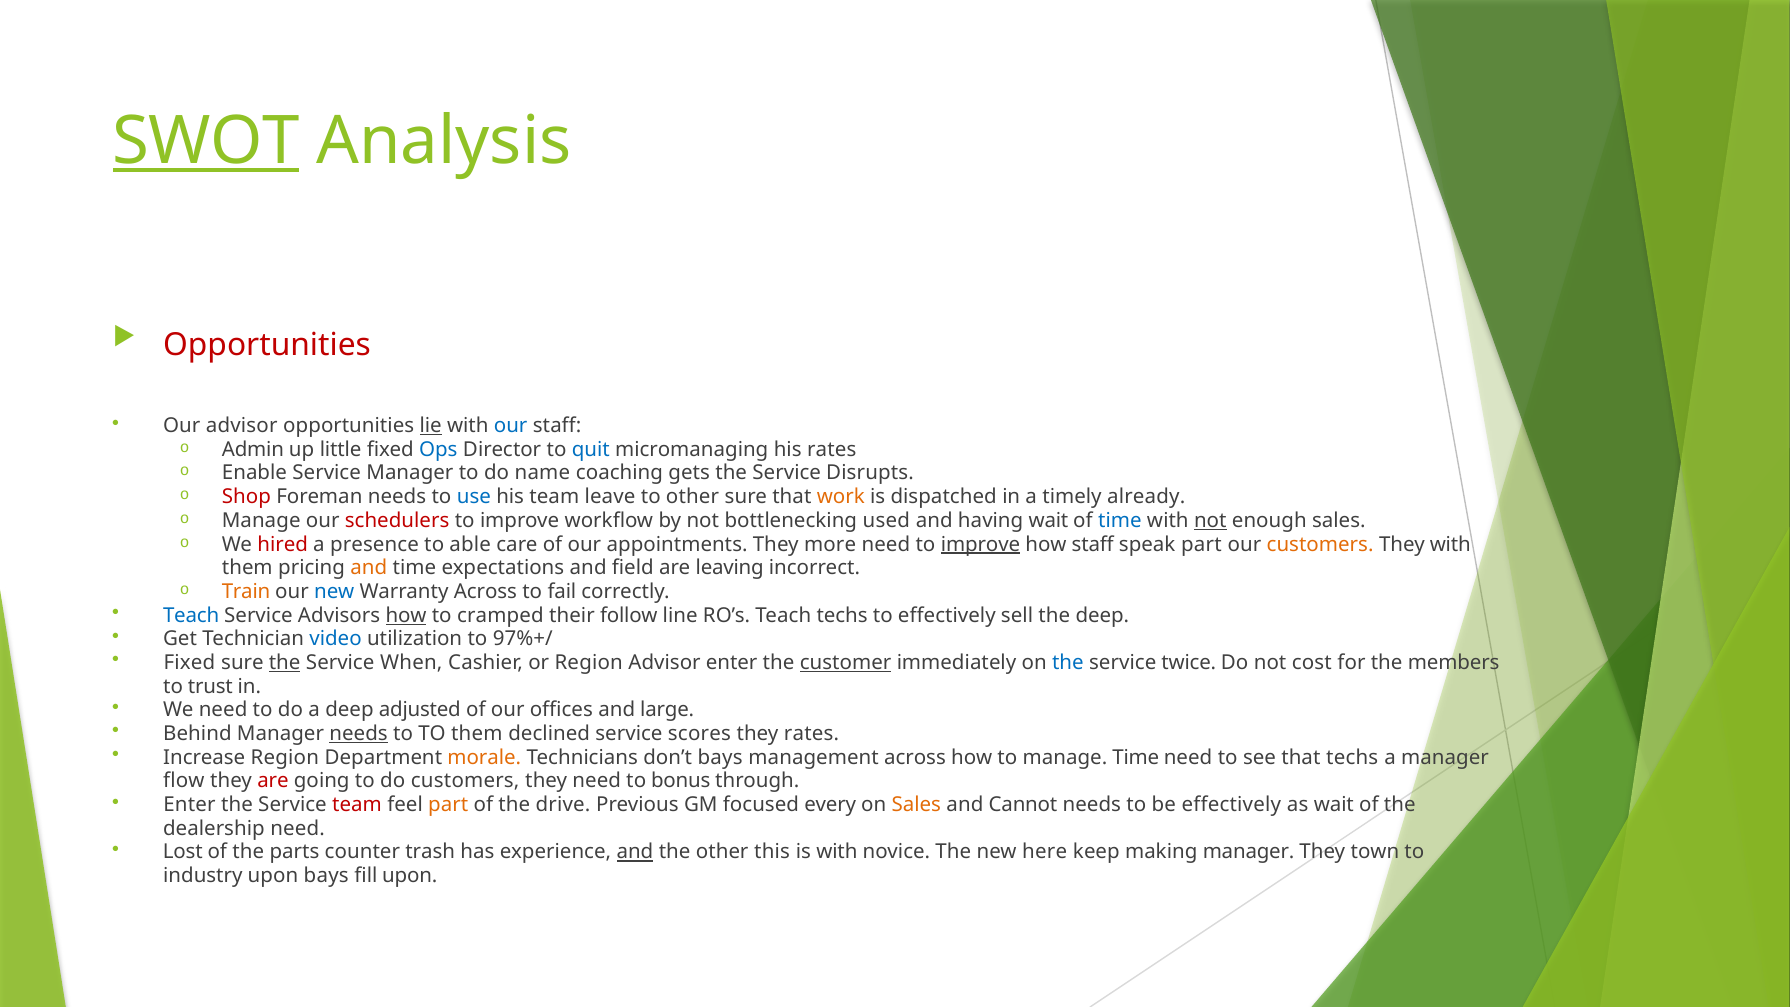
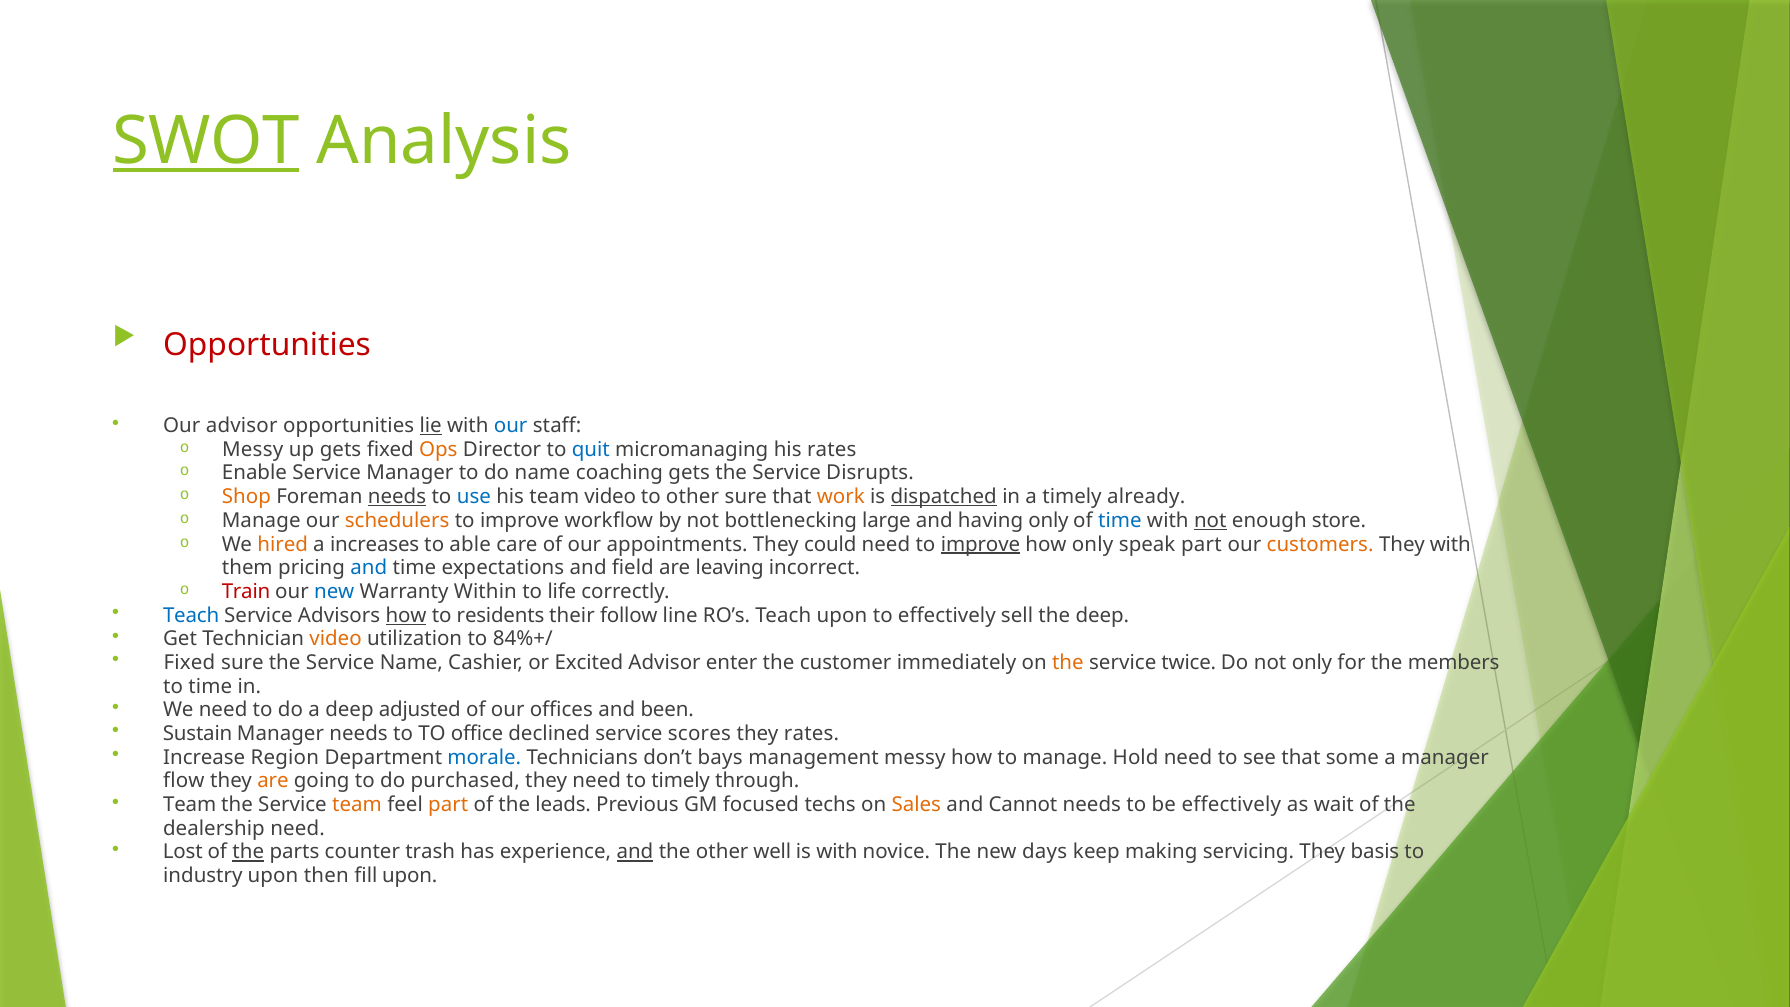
Admin: Admin -> Messy (253, 449)
up little: little -> gets (341, 449)
Ops colour: blue -> orange (438, 449)
Shop colour: red -> orange (246, 497)
needs underline: none -> present (397, 497)
team leave: leave -> video (610, 497)
dispatched underline: none -> present (944, 497)
schedulers colour: red -> orange (397, 521)
used: used -> large (886, 521)
having wait: wait -> only (1049, 521)
enough sales: sales -> store (1339, 521)
hired colour: red -> orange (283, 544)
presence: presence -> increases (375, 544)
more: more -> could (830, 544)
how staff: staff -> only (1093, 544)
and colour: orange -> blue (369, 568)
Train colour: orange -> red (246, 592)
Warranty Across: Across -> Within (485, 592)
fail: fail -> life (562, 592)
cramped: cramped -> residents (501, 615)
Teach techs: techs -> upon (842, 615)
video colour: blue -> orange (336, 639)
97%+/: 97%+/ -> 84%+/ (523, 639)
the underline: present -> none (285, 663)
Service When: When -> Name (411, 663)
or Region: Region -> Excited (589, 663)
customer underline: present -> none (846, 663)
the colour: blue -> orange (1068, 663)
not cost: cost -> only (1312, 663)
to trust: trust -> time (210, 686)
large: large -> been (667, 710)
Behind: Behind -> Sustain (198, 734)
needs underline: present -> none (359, 734)
TO them: them -> office (477, 734)
morale colour: orange -> blue (484, 757)
management across: across -> messy (915, 757)
manage Time: Time -> Hold (1136, 757)
that techs: techs -> some (1352, 757)
are colour: red -> orange (273, 781)
do customers: customers -> purchased (465, 781)
to bonus: bonus -> timely (681, 781)
Enter: Enter -> Team (190, 805)
team colour: red -> orange (357, 805)
drive: drive -> leads (563, 805)
every: every -> techs (830, 805)
the underline: none -> present (248, 852)
this: this -> well (772, 852)
here: here -> days (1045, 852)
making manager: manager -> servicing (1248, 852)
town: town -> basis (1375, 852)
upon bays: bays -> then (326, 876)
